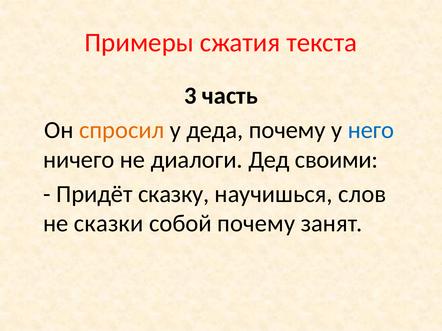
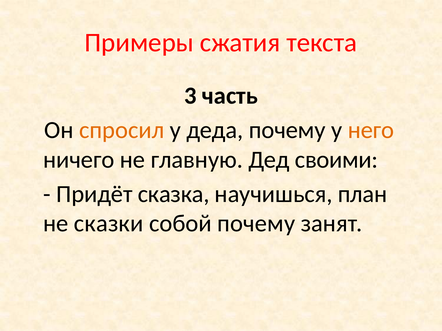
него colour: blue -> orange (371, 130)
диалоги: диалоги -> главную (197, 160)
сказку: сказку -> сказка (174, 194)
слов: слов -> план (362, 194)
